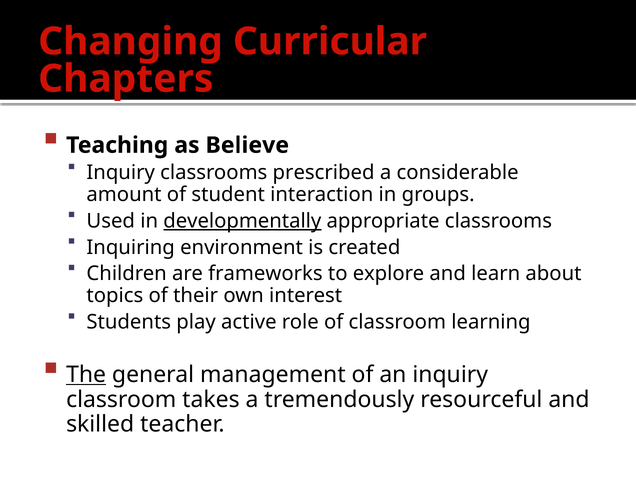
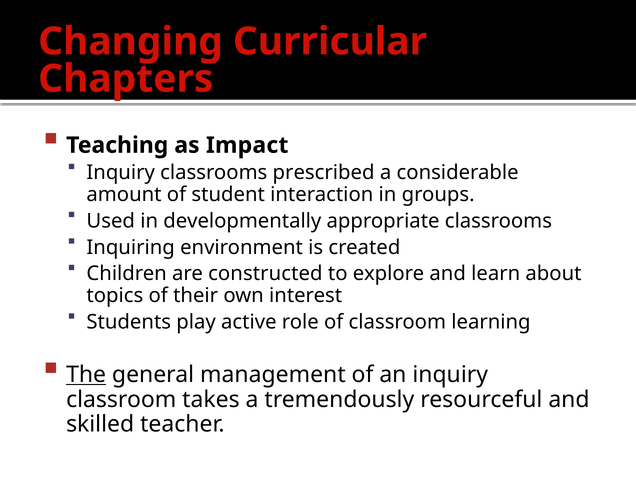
Believe: Believe -> Impact (247, 145)
developmentally underline: present -> none (242, 221)
frameworks: frameworks -> constructed (265, 274)
